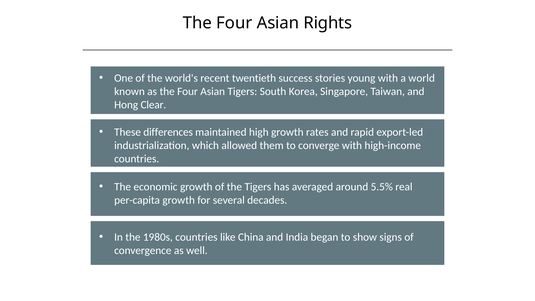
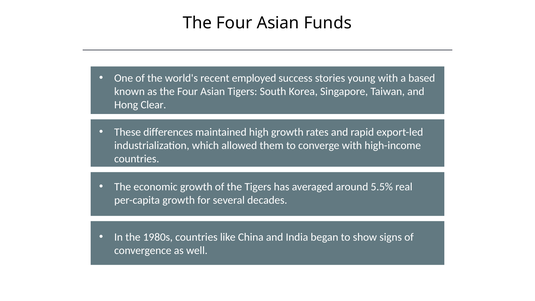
Rights: Rights -> Funds (328, 23)
twentieth: twentieth -> employed (254, 78)
world: world -> based (422, 78)
